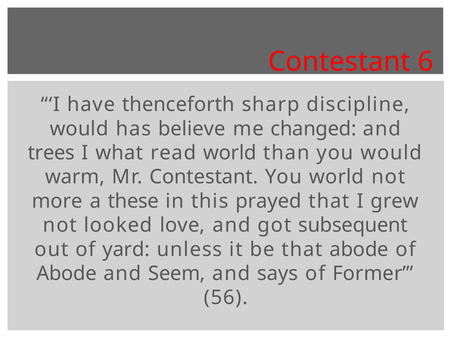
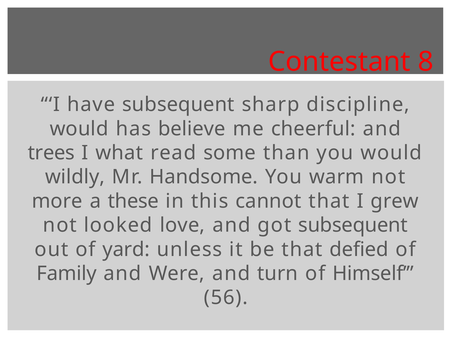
6: 6 -> 8 (426, 62)
have thenceforth: thenceforth -> subsequent (178, 105)
changed: changed -> cheerful (313, 129)
read world: world -> some (230, 153)
warm: warm -> wildly (75, 177)
Mr Contestant: Contestant -> Handsome (204, 177)
You world: world -> warm (337, 177)
prayed: prayed -> cannot (268, 201)
that abode: abode -> defied (359, 249)
Abode: Abode -> Family (67, 274)
Seem: Seem -> Were (177, 274)
says: says -> turn (278, 274)
Former: Former -> Himself (373, 274)
